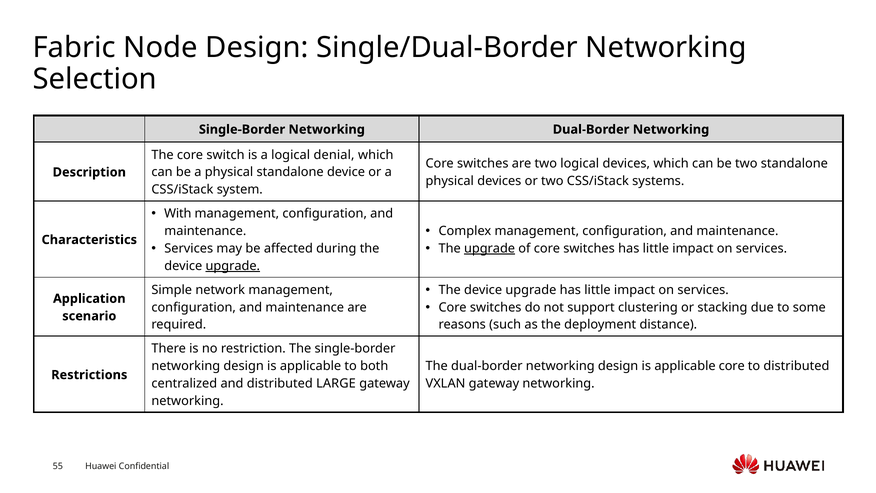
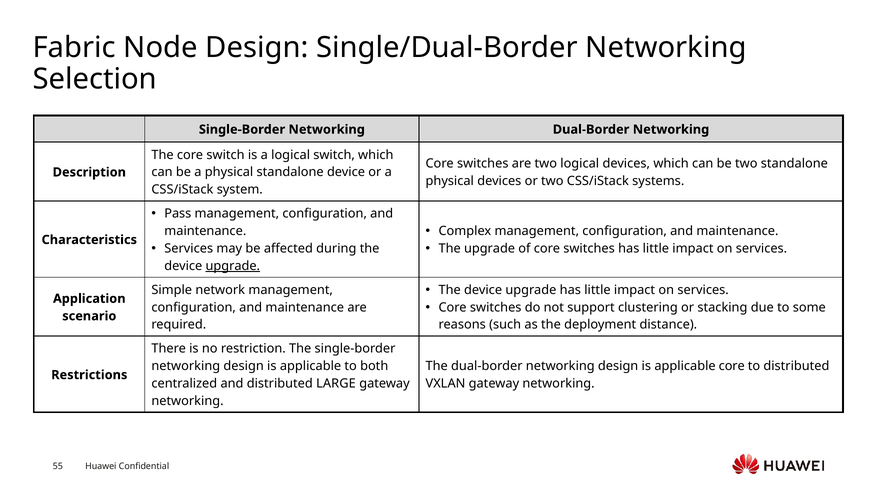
logical denial: denial -> switch (334, 155)
With: With -> Pass (178, 214)
upgrade underline: present -> none (490, 248)
